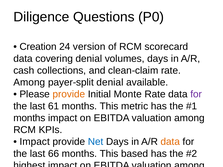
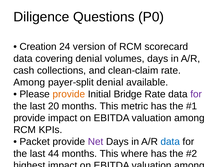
Monte: Monte -> Bridge (128, 94)
61: 61 -> 20 (54, 106)
months: months -> provide (29, 118)
Impact: Impact -> Packet (35, 142)
Net colour: blue -> purple (96, 142)
data colour: orange -> blue (170, 142)
66: 66 -> 44 (54, 154)
based: based -> where (135, 154)
